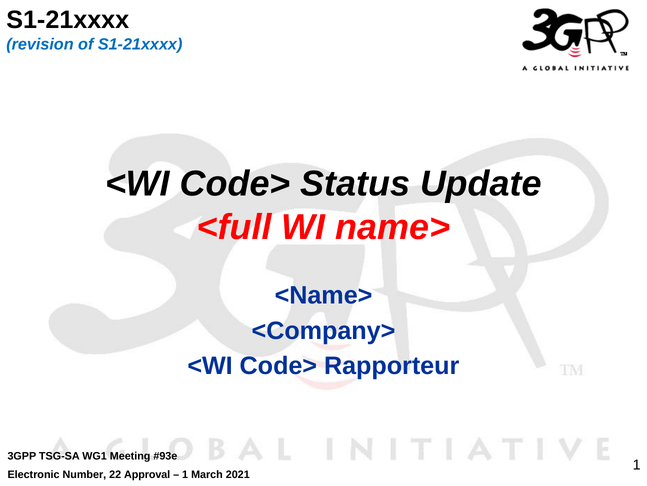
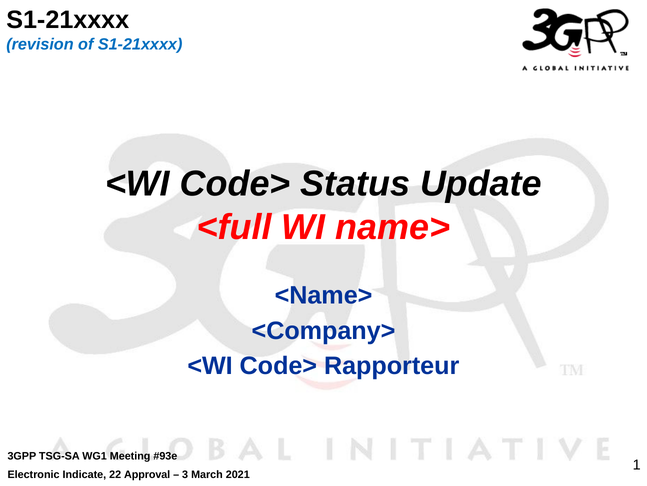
Number: Number -> Indicate (84, 474)
1: 1 -> 3 (185, 474)
